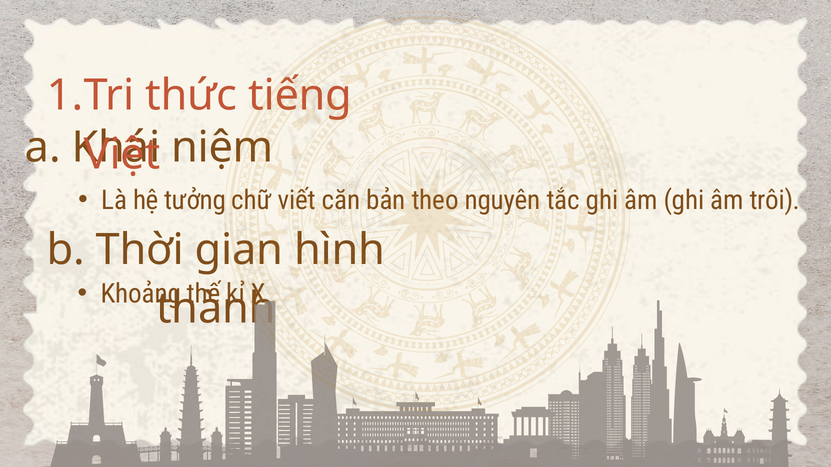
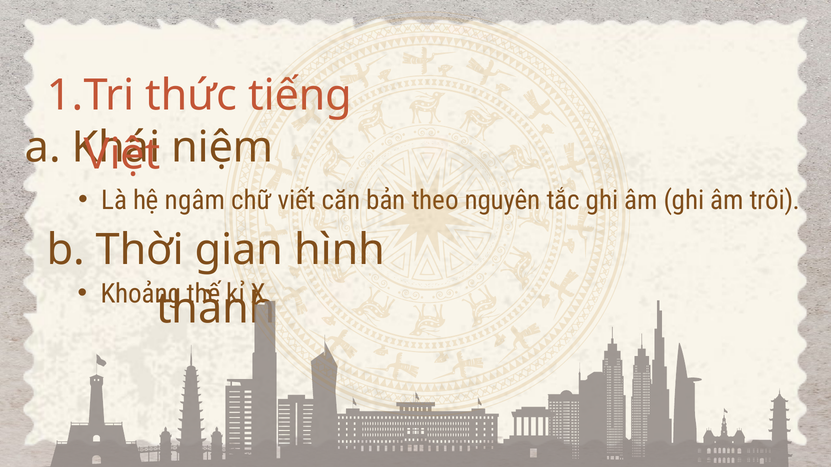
tưởng: tưởng -> ngâm (195, 201)
